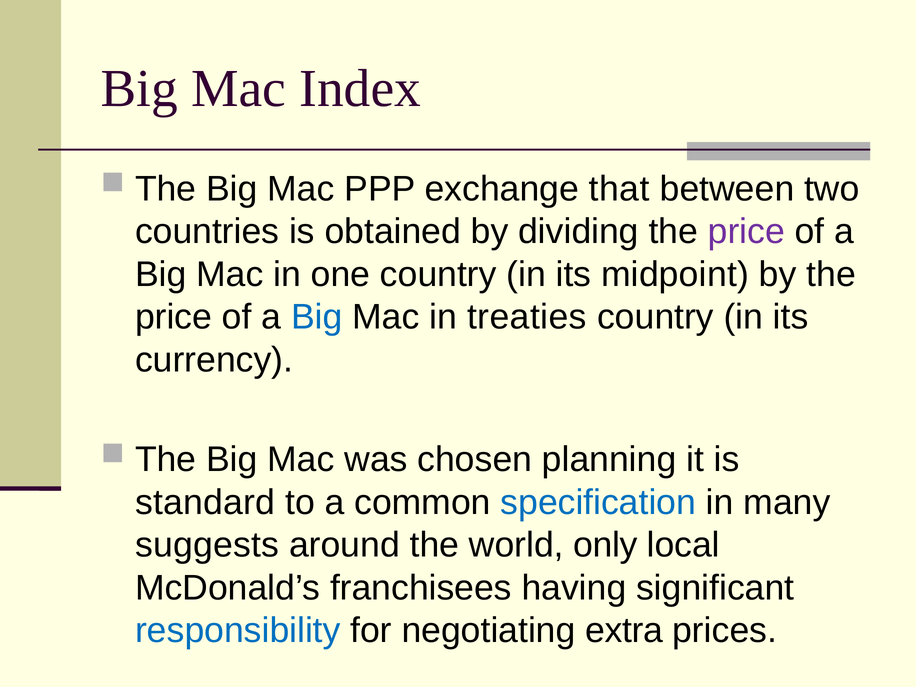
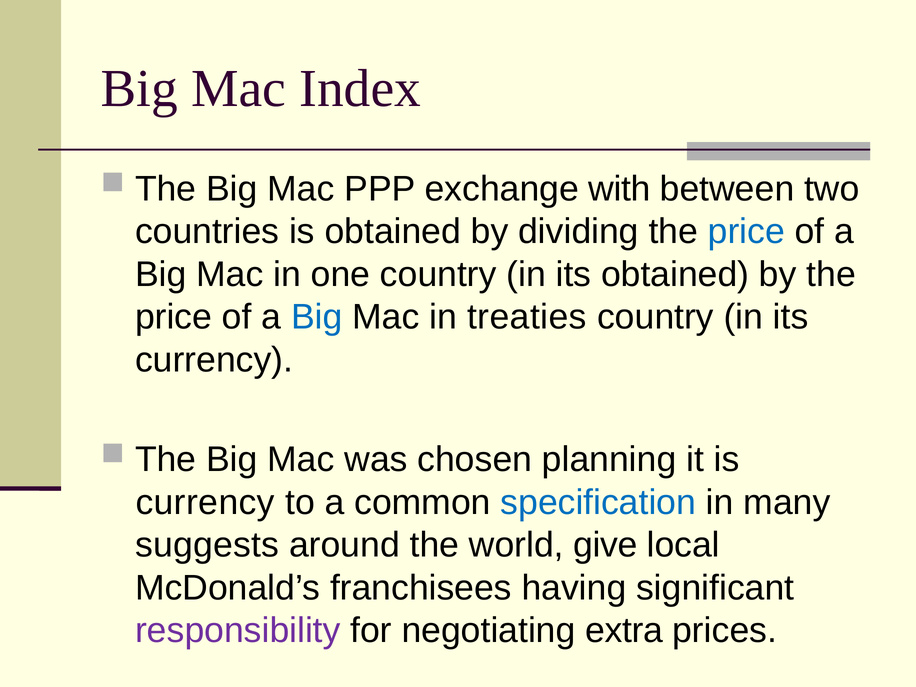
that: that -> with (620, 189)
price colour: purple -> blue (746, 232)
its midpoint: midpoint -> obtained (675, 274)
standard: standard -> currency (205, 502)
only: only -> give (605, 545)
responsibility colour: blue -> purple (238, 631)
